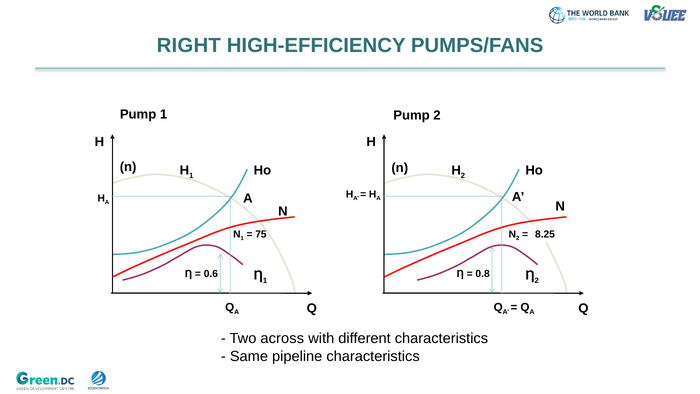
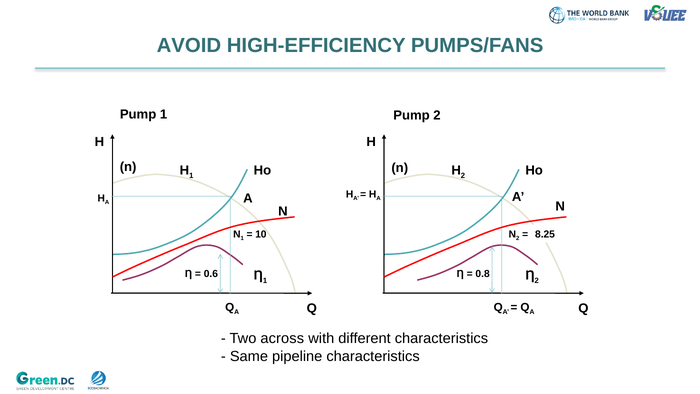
RIGHT: RIGHT -> AVOID (189, 46)
75: 75 -> 10 (261, 234)
